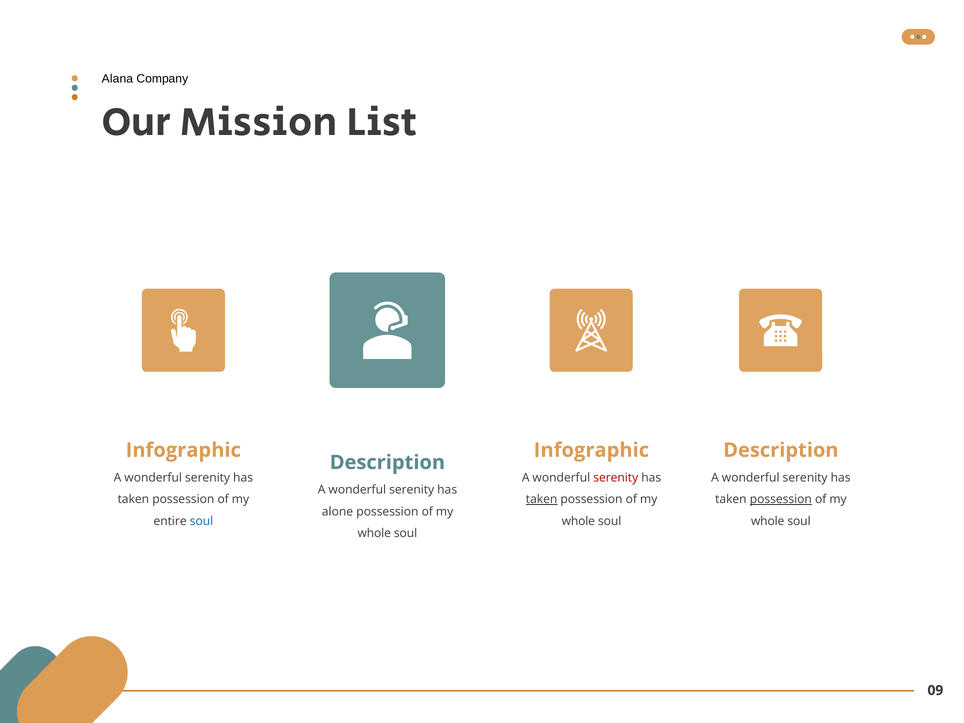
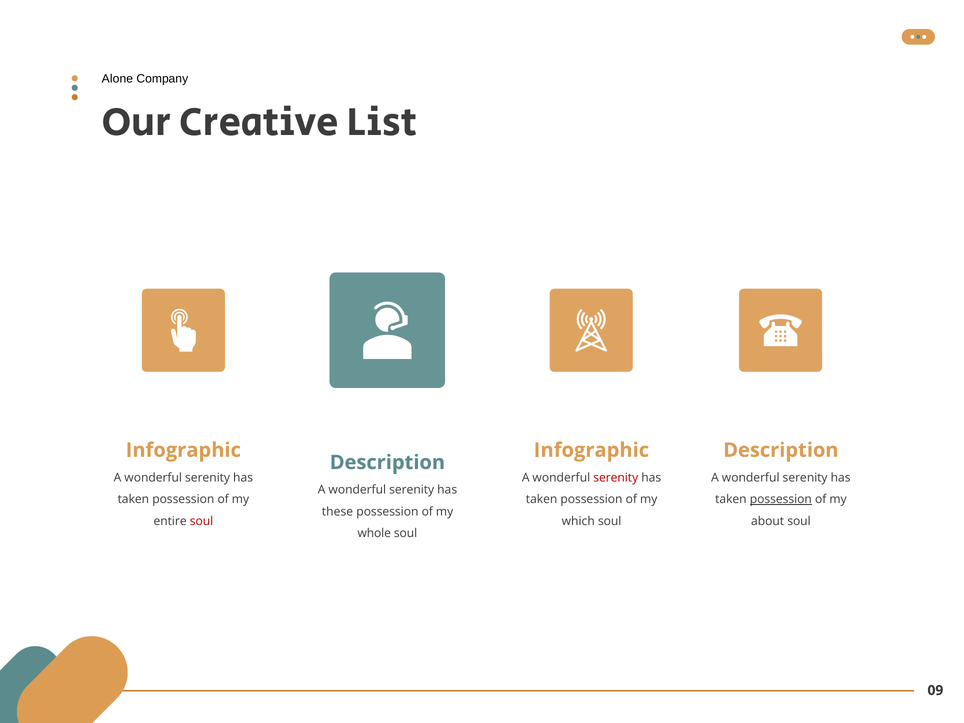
Alana: Alana -> Alone (117, 79)
Mission: Mission -> Creative (259, 122)
taken underline: present -> none (542, 499)
alone: alone -> these (337, 512)
soul colour: blue -> red (202, 521)
whole: whole -> which (578, 521)
whole: whole -> about (768, 521)
